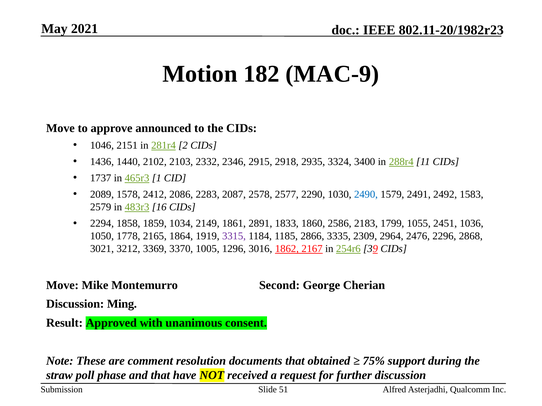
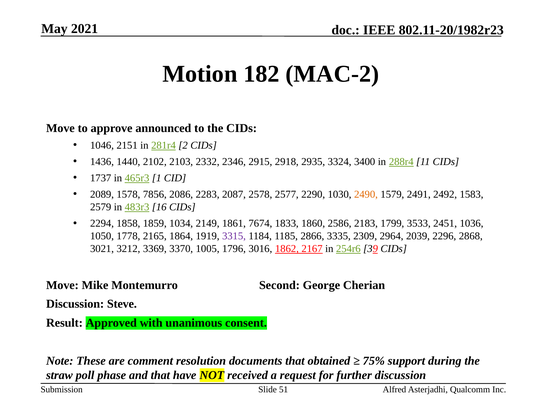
MAC-9: MAC-9 -> MAC-2 (332, 74)
2412: 2412 -> 7856 (155, 195)
2490 colour: blue -> orange (366, 195)
2891: 2891 -> 7674 (260, 224)
1055: 1055 -> 3533 (419, 224)
2476: 2476 -> 2039 (418, 236)
1296: 1296 -> 1796 (234, 249)
Ming: Ming -> Steve (122, 304)
